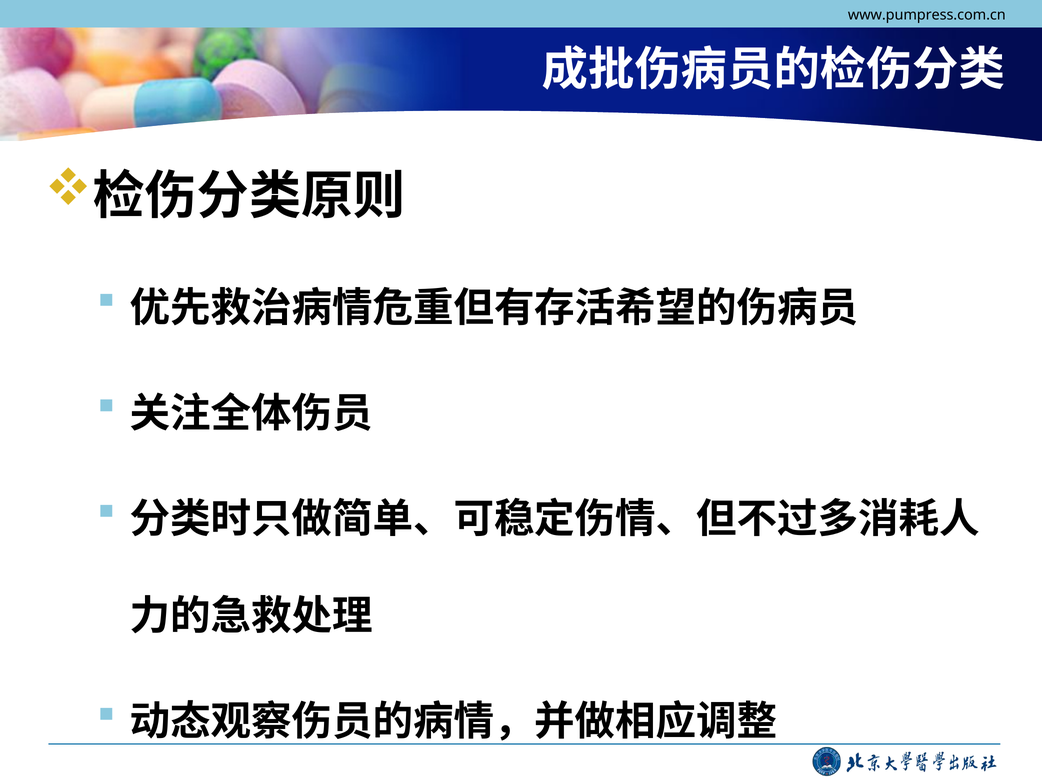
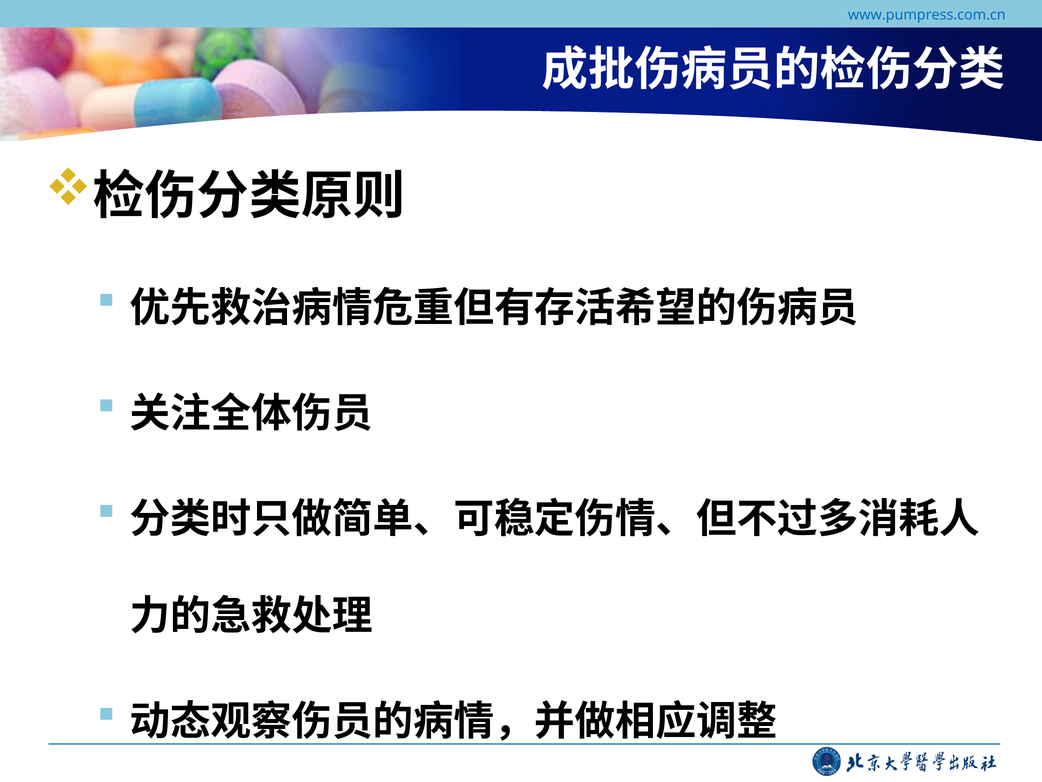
www.pumpress.com.cn colour: black -> blue (927, 15)
